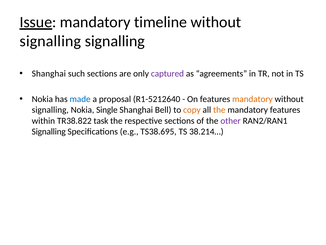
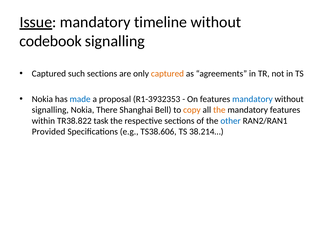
signalling: signalling -> codebook (51, 41)
Shanghai: Shanghai -> Captured (49, 73)
captured colour: purple -> orange (167, 73)
R1-5212640: R1-5212640 -> R1-3932353 (157, 99)
mandatory colour: orange -> blue (252, 99)
Single: Single -> There (107, 110)
other colour: purple -> blue (231, 121)
Signalling: Signalling -> Provided (49, 131)
TS38.695: TS38.695 -> TS38.606 (158, 131)
